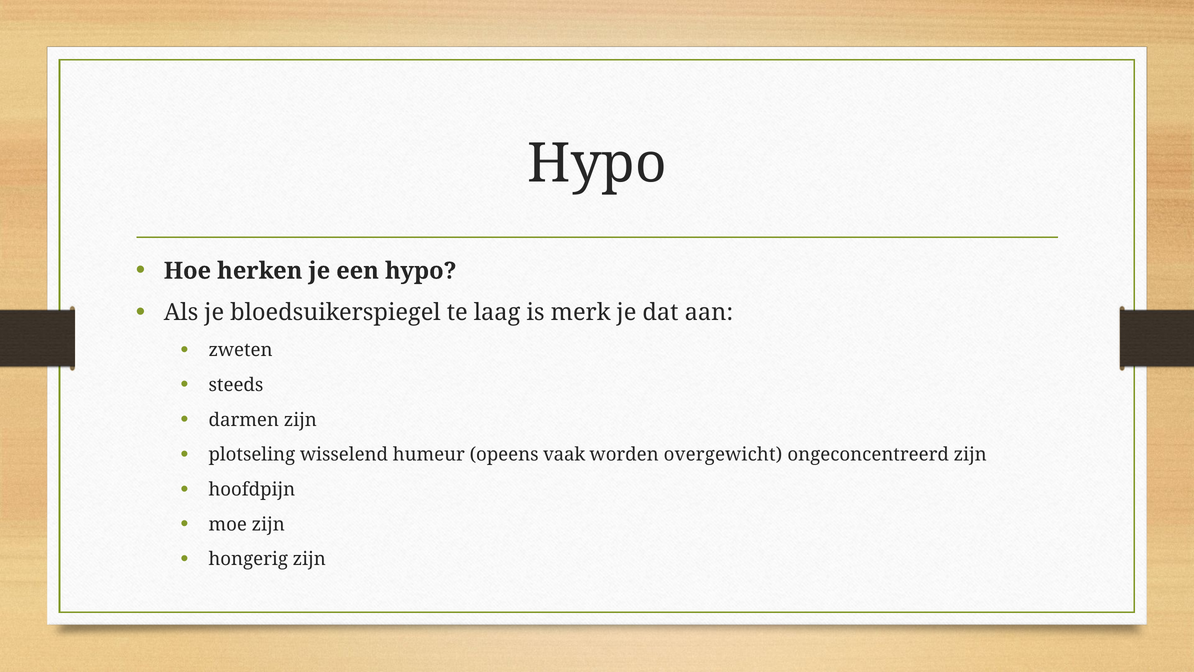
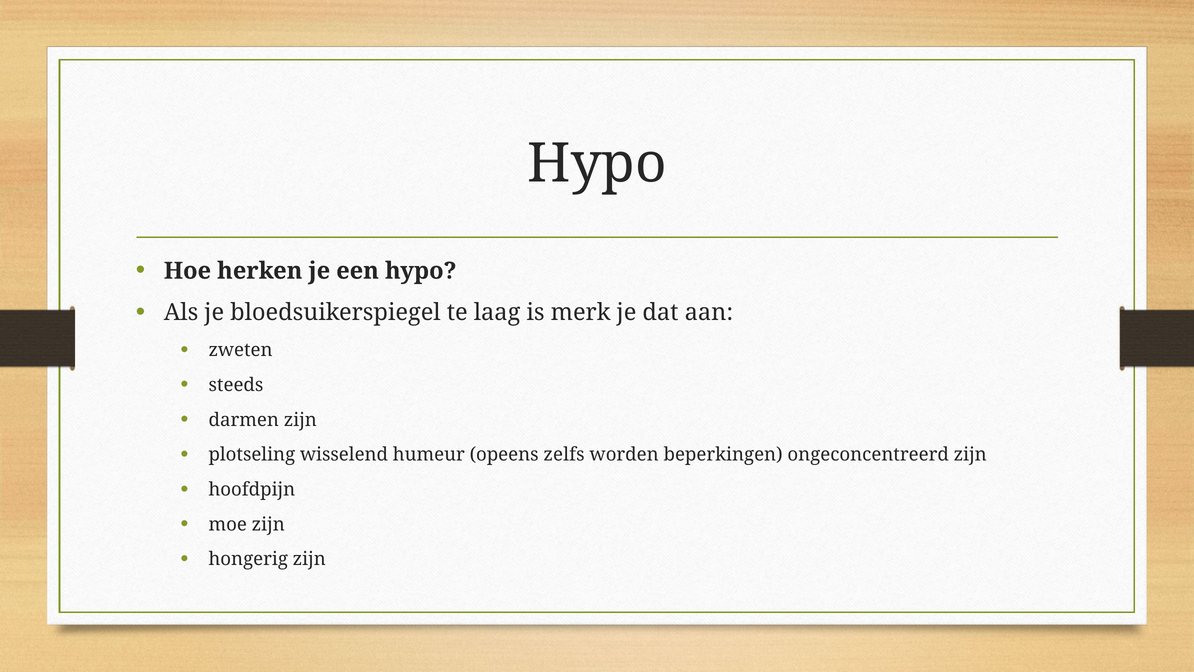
vaak: vaak -> zelfs (564, 455)
overgewicht: overgewicht -> beperkingen (723, 455)
